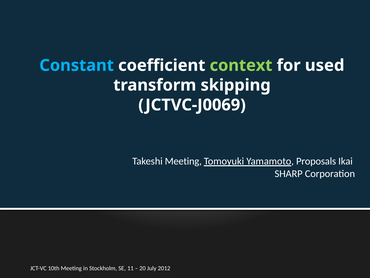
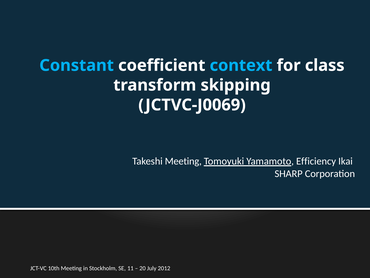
context colour: light green -> light blue (241, 65)
used: used -> class (325, 65)
Proposals: Proposals -> Efficiency (316, 161)
